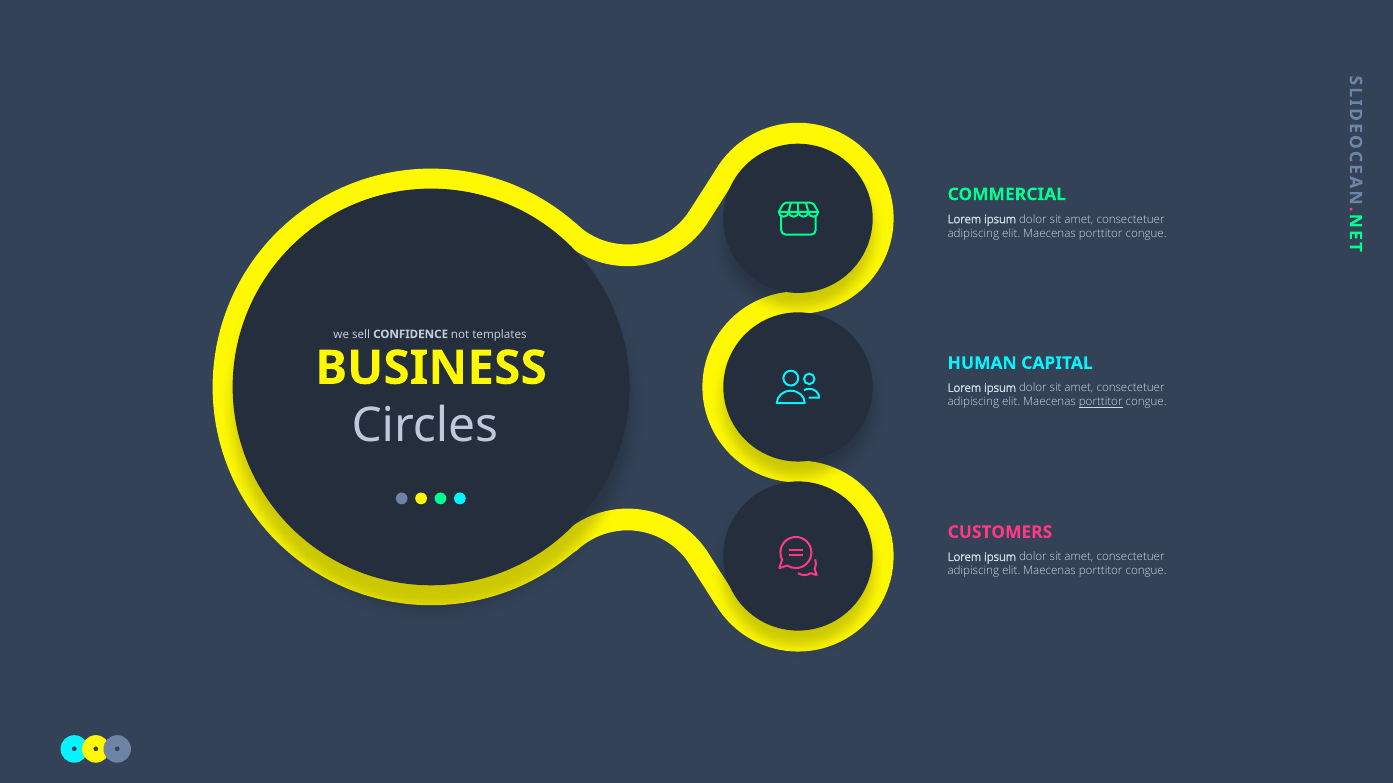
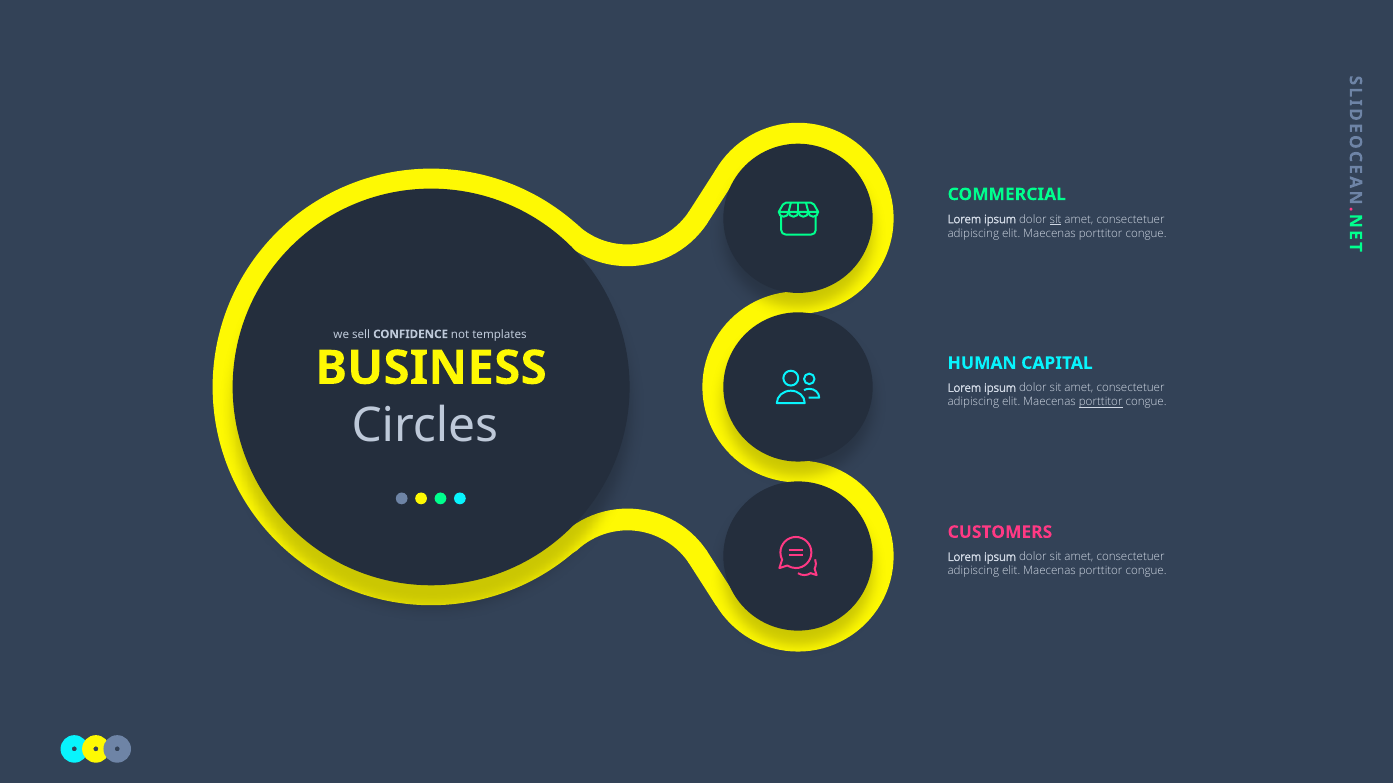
sit underline: none -> present (1056, 219)
